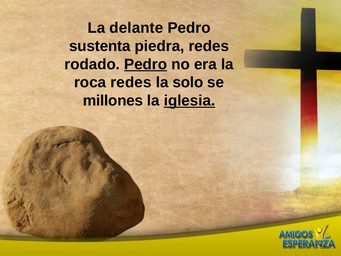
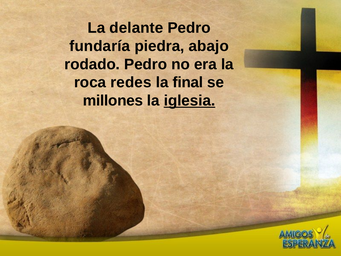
sustenta: sustenta -> fundaría (100, 46)
piedra redes: redes -> abajo (209, 46)
Pedro underline: present -> none (146, 64)
solo: solo -> final (188, 82)
